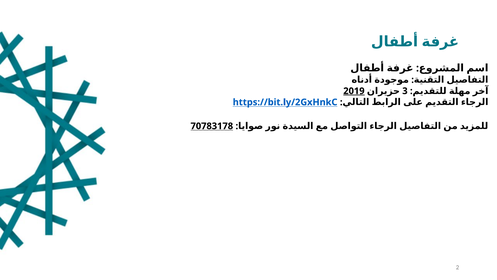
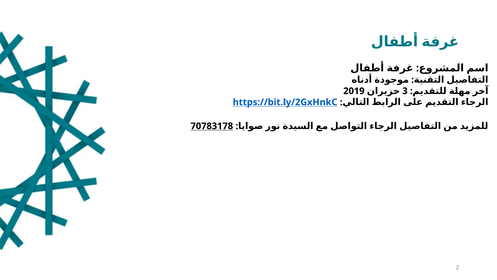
2019 underline: present -> none (354, 91)
